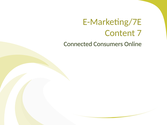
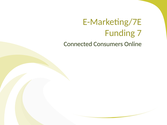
Content: Content -> Funding (120, 33)
